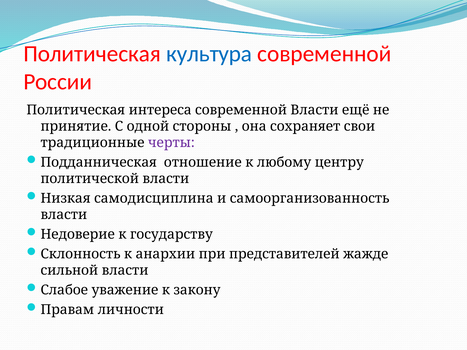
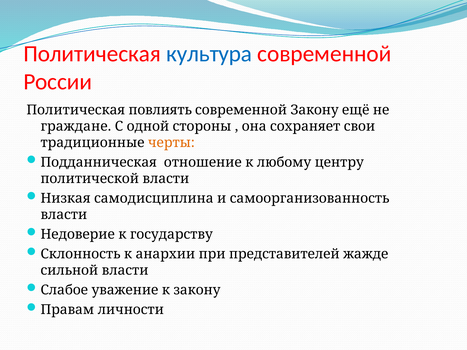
интереса: интереса -> повлиять (160, 110)
современной Власти: Власти -> Закону (315, 110)
принятие: принятие -> граждане (76, 126)
черты colour: purple -> orange (171, 143)
